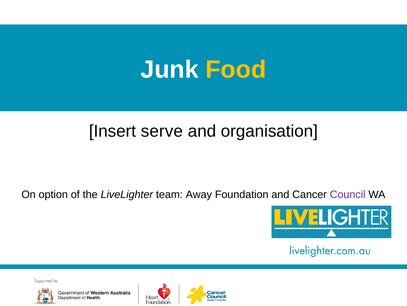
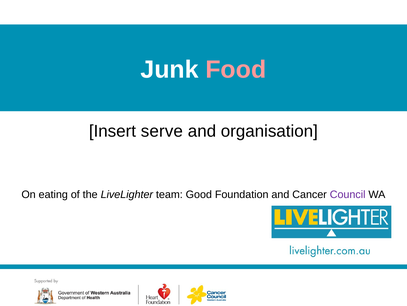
Food colour: yellow -> pink (236, 69)
option: option -> eating (53, 194)
Away: Away -> Good (199, 194)
